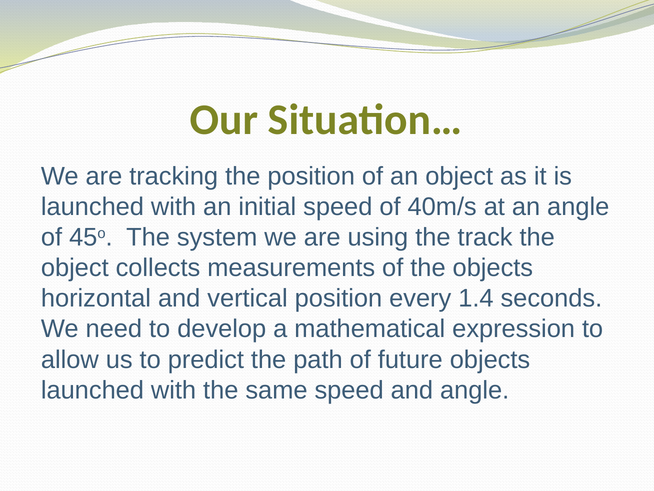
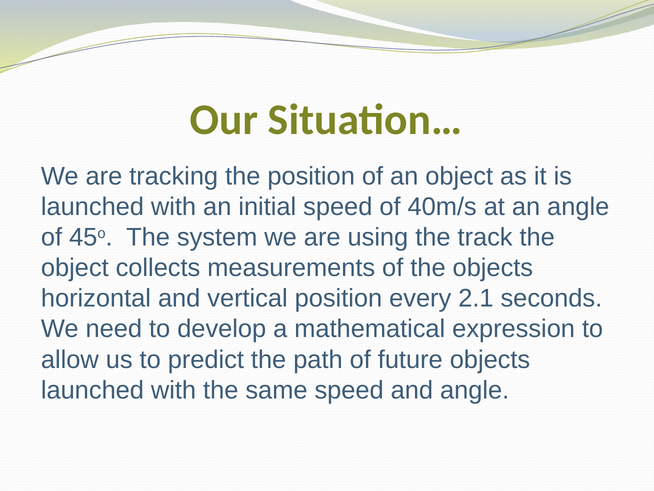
1.4: 1.4 -> 2.1 (476, 298)
